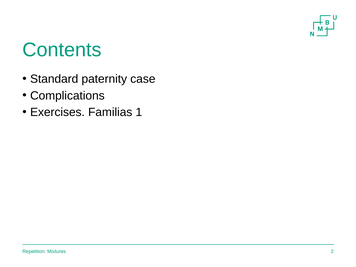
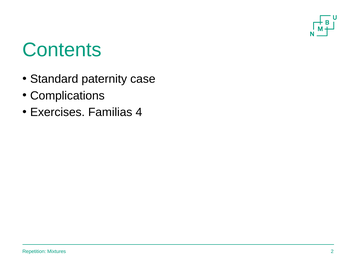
1: 1 -> 4 (139, 112)
